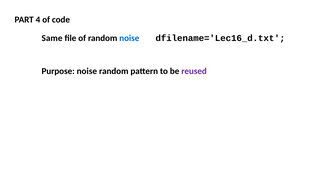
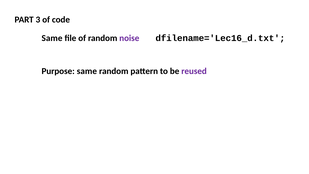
4: 4 -> 3 (38, 20)
noise colour: blue -> purple (129, 38)
Purpose noise: noise -> same (87, 71)
